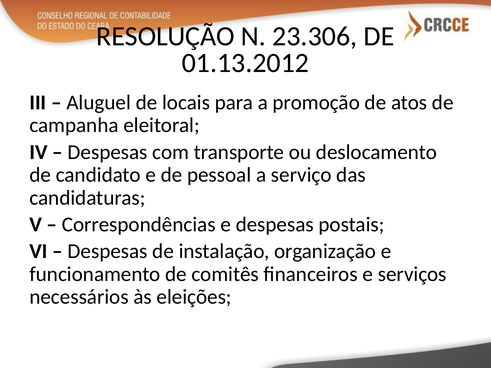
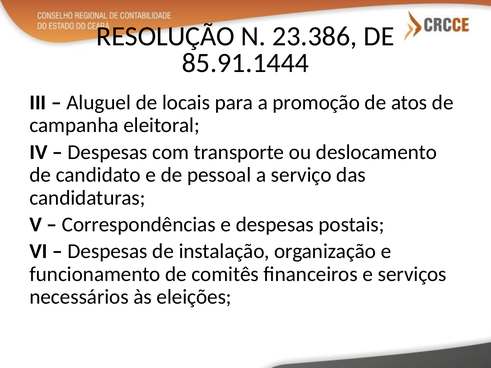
23.306: 23.306 -> 23.386 (315, 36)
01.13.2012: 01.13.2012 -> 85.91.1444 (245, 63)
